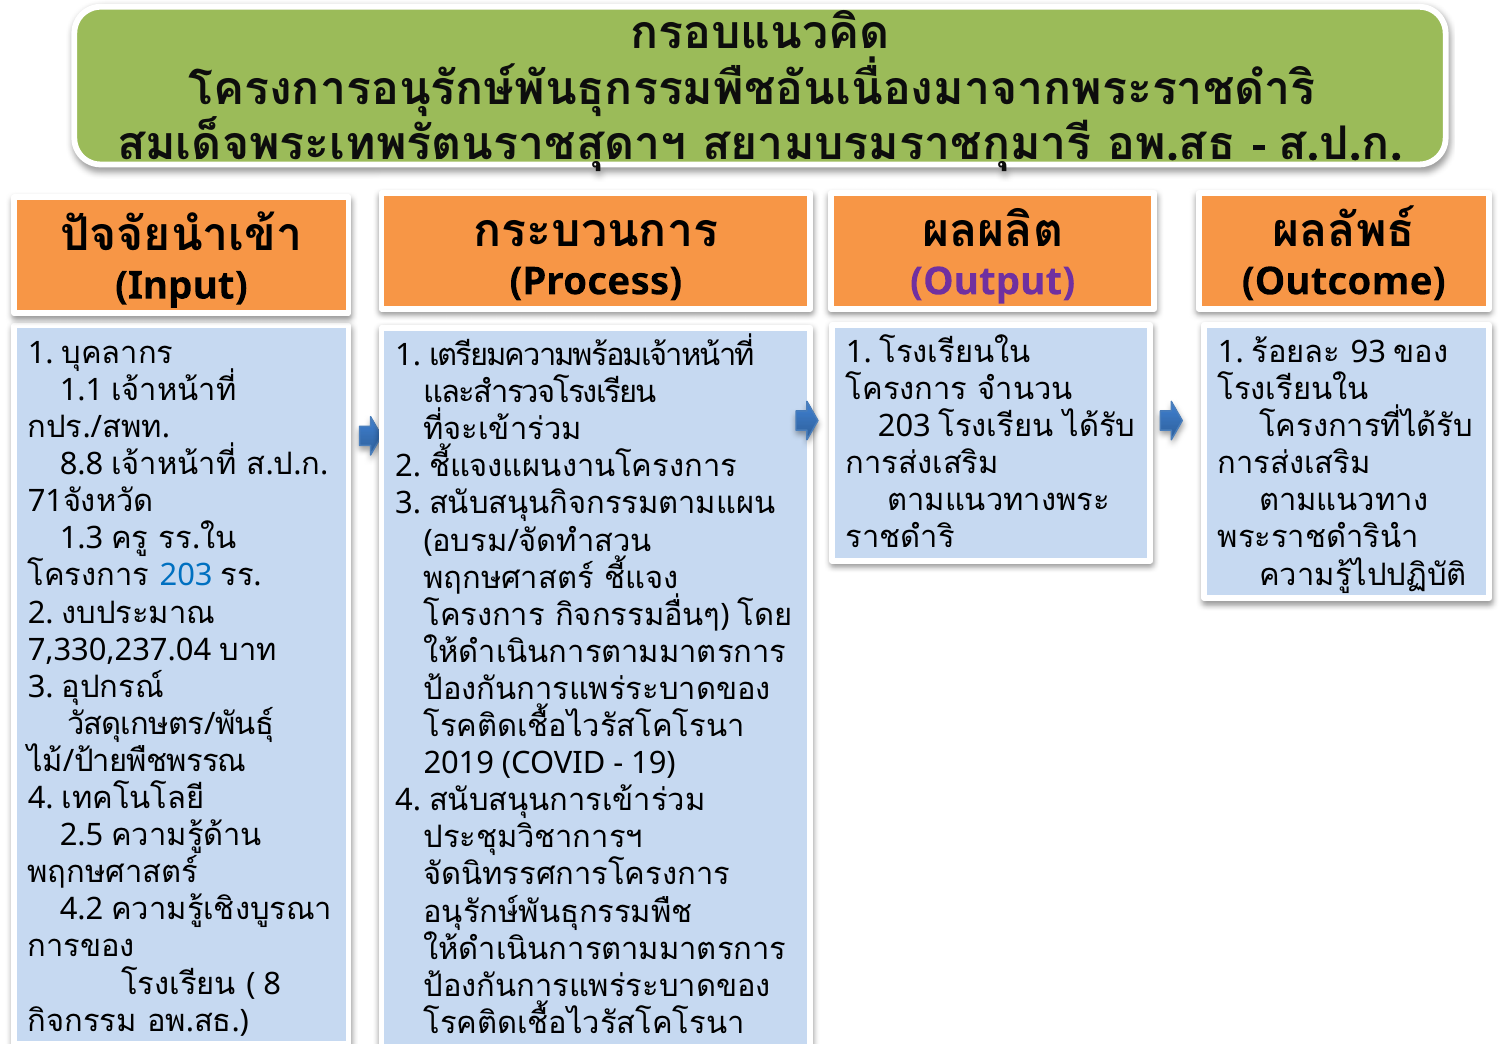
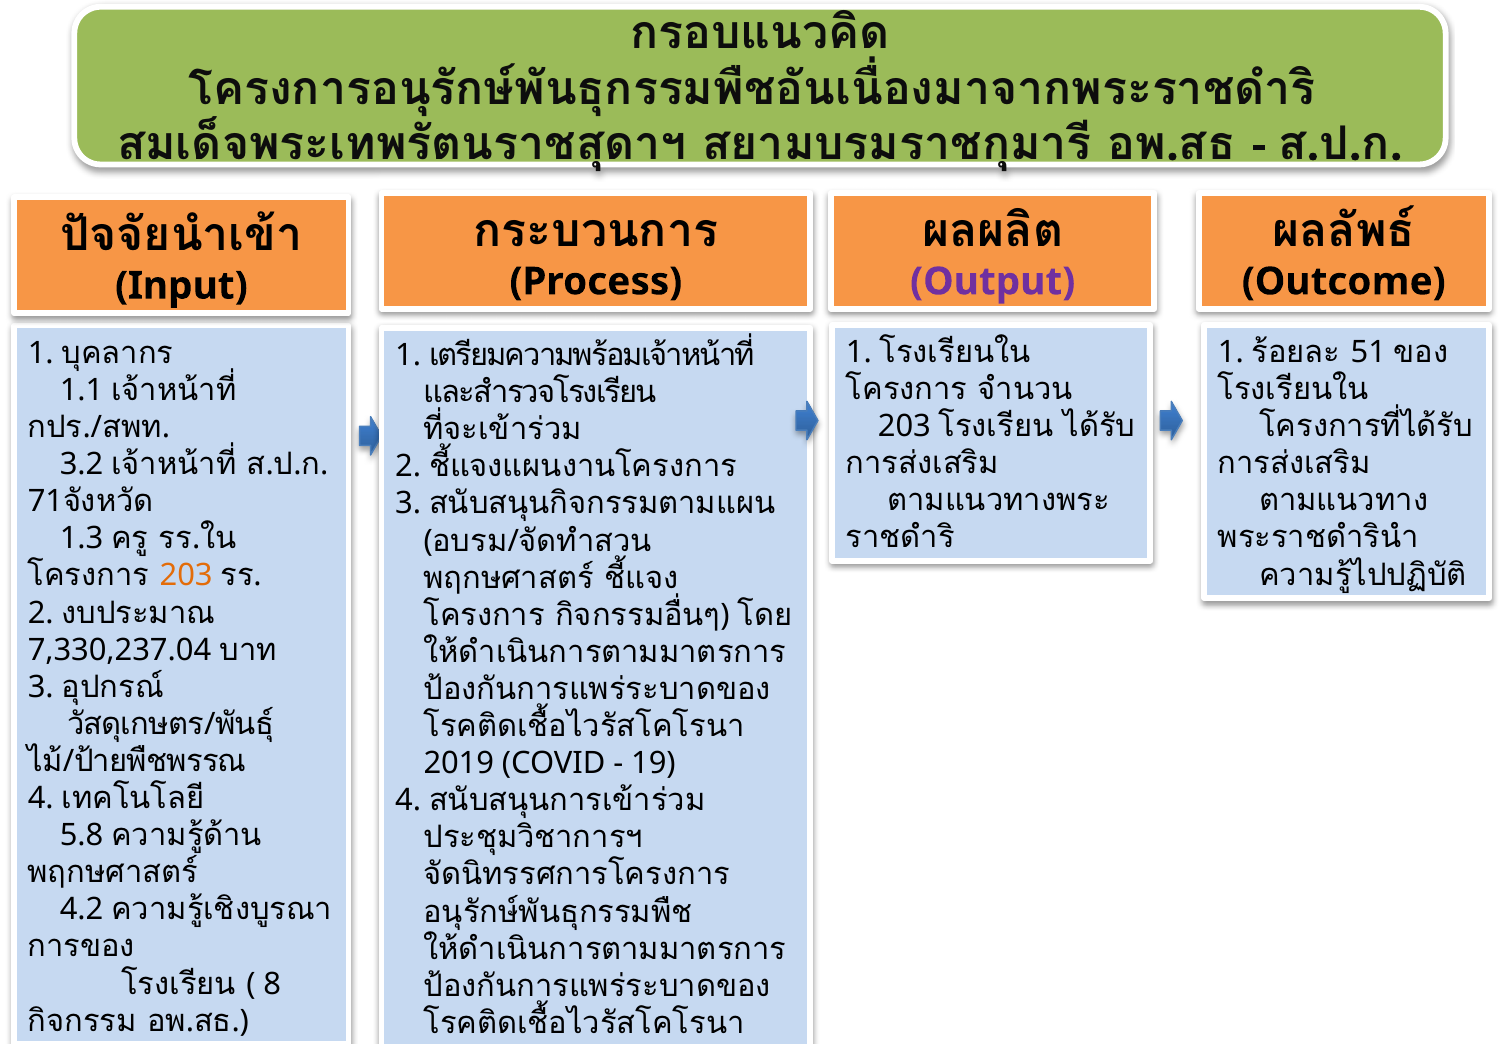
93: 93 -> 51 (1368, 352)
8.8: 8.8 -> 3.2 (82, 465)
203 colour: blue -> orange (186, 576)
2.5: 2.5 -> 5.8 (82, 836)
